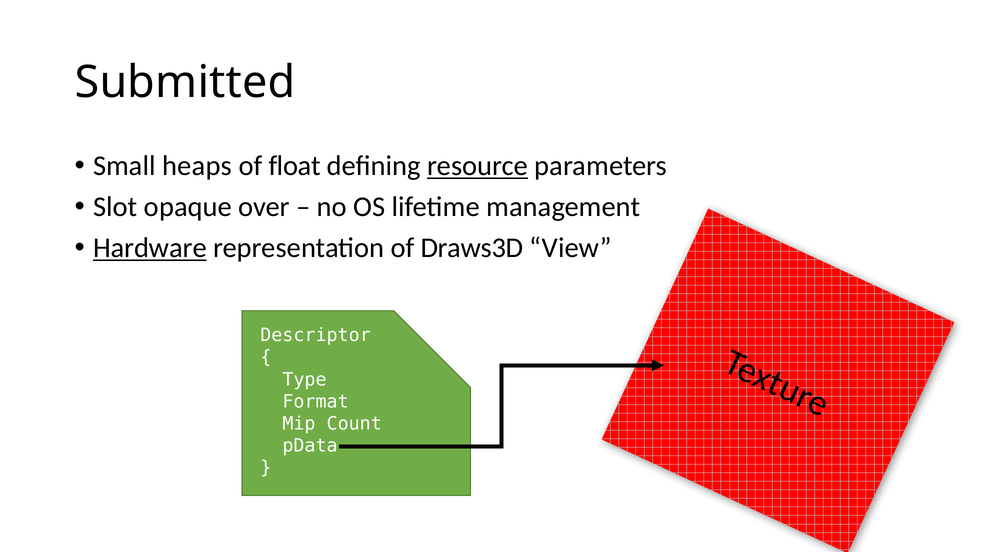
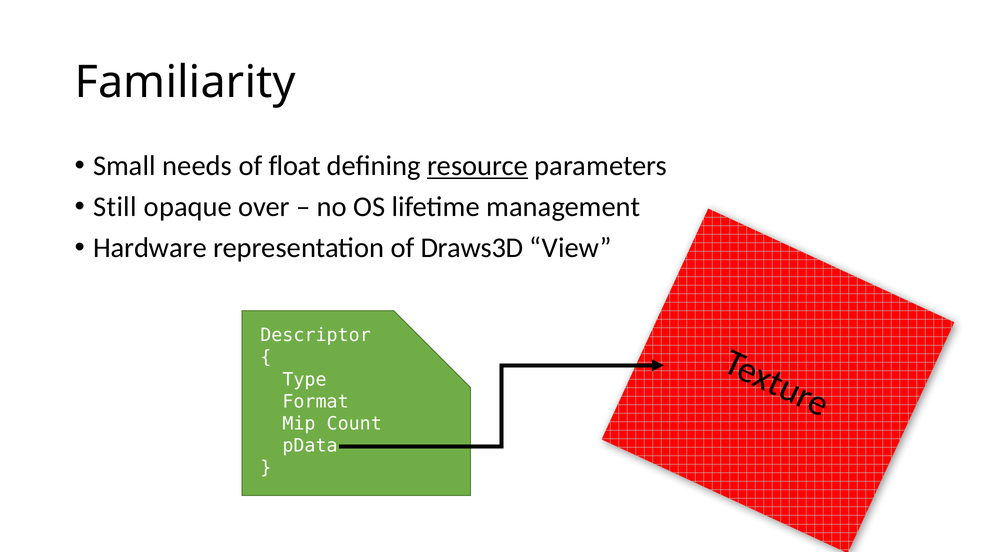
Submitted: Submitted -> Familiarity (185, 82)
heaps: heaps -> needs (197, 166)
Slot: Slot -> Still (115, 207)
Hardware underline: present -> none (150, 248)
